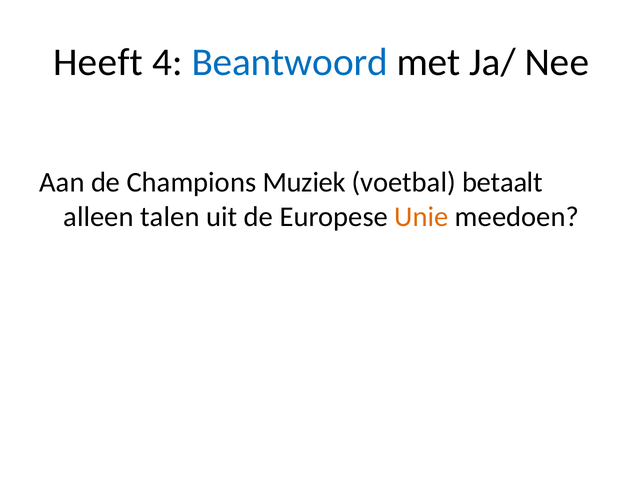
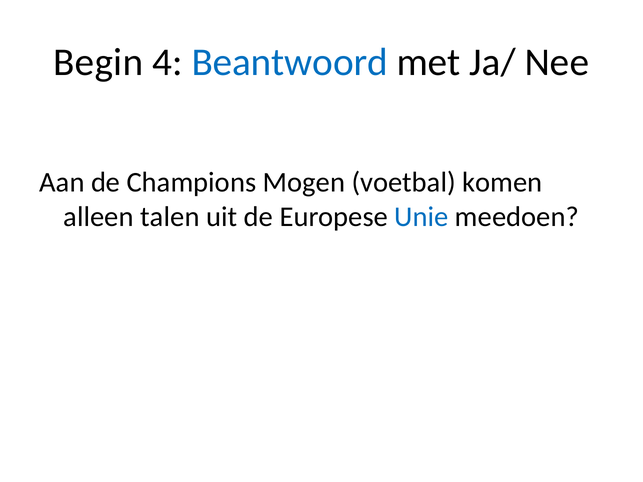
Heeft: Heeft -> Begin (98, 62)
Muziek: Muziek -> Mogen (304, 182)
betaalt: betaalt -> komen (502, 182)
Unie colour: orange -> blue (421, 217)
